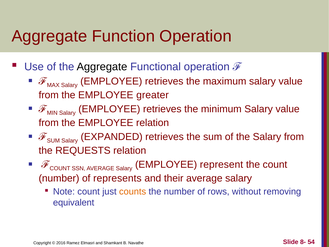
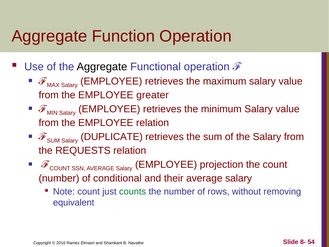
EXPANDED: EXPANDED -> DUPLICATE (112, 137)
represent: represent -> projection (222, 164)
represents: represents -> conditional (117, 178)
counts colour: orange -> green (133, 191)
